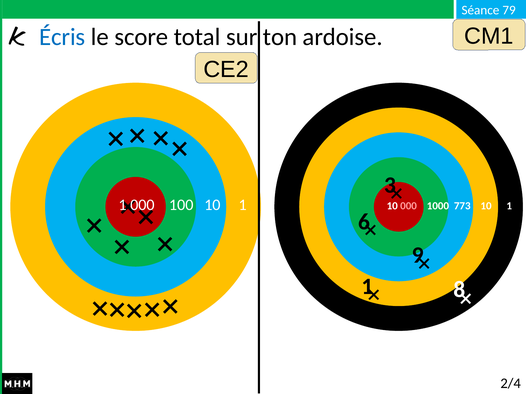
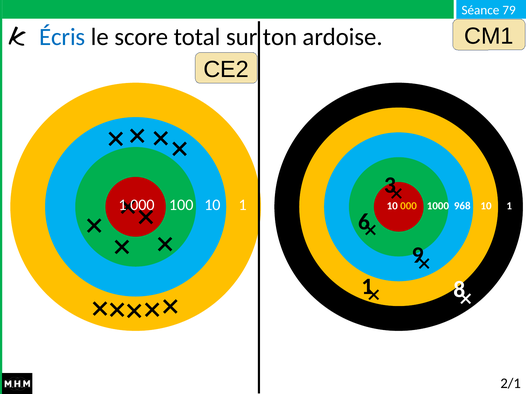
000 colour: pink -> yellow (409, 206)
773: 773 -> 968 (462, 206)
2/4: 2/4 -> 2/1 (511, 384)
